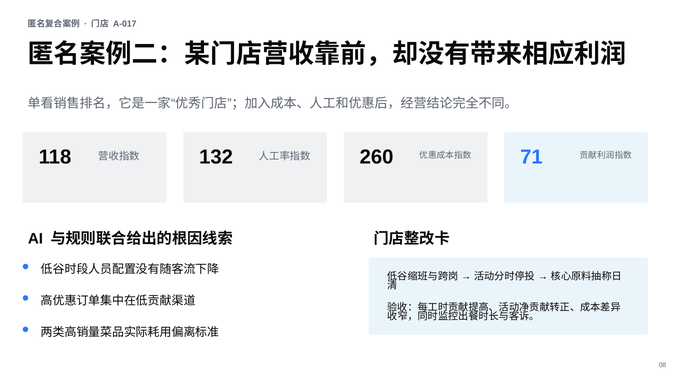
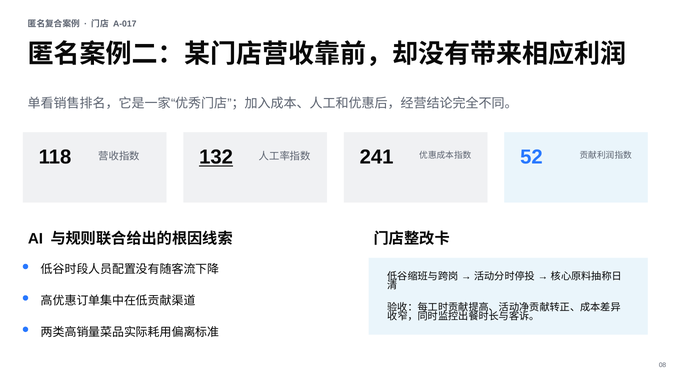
132 underline: none -> present (216, 157)
260: 260 -> 241 (377, 157)
71: 71 -> 52 (531, 157)
